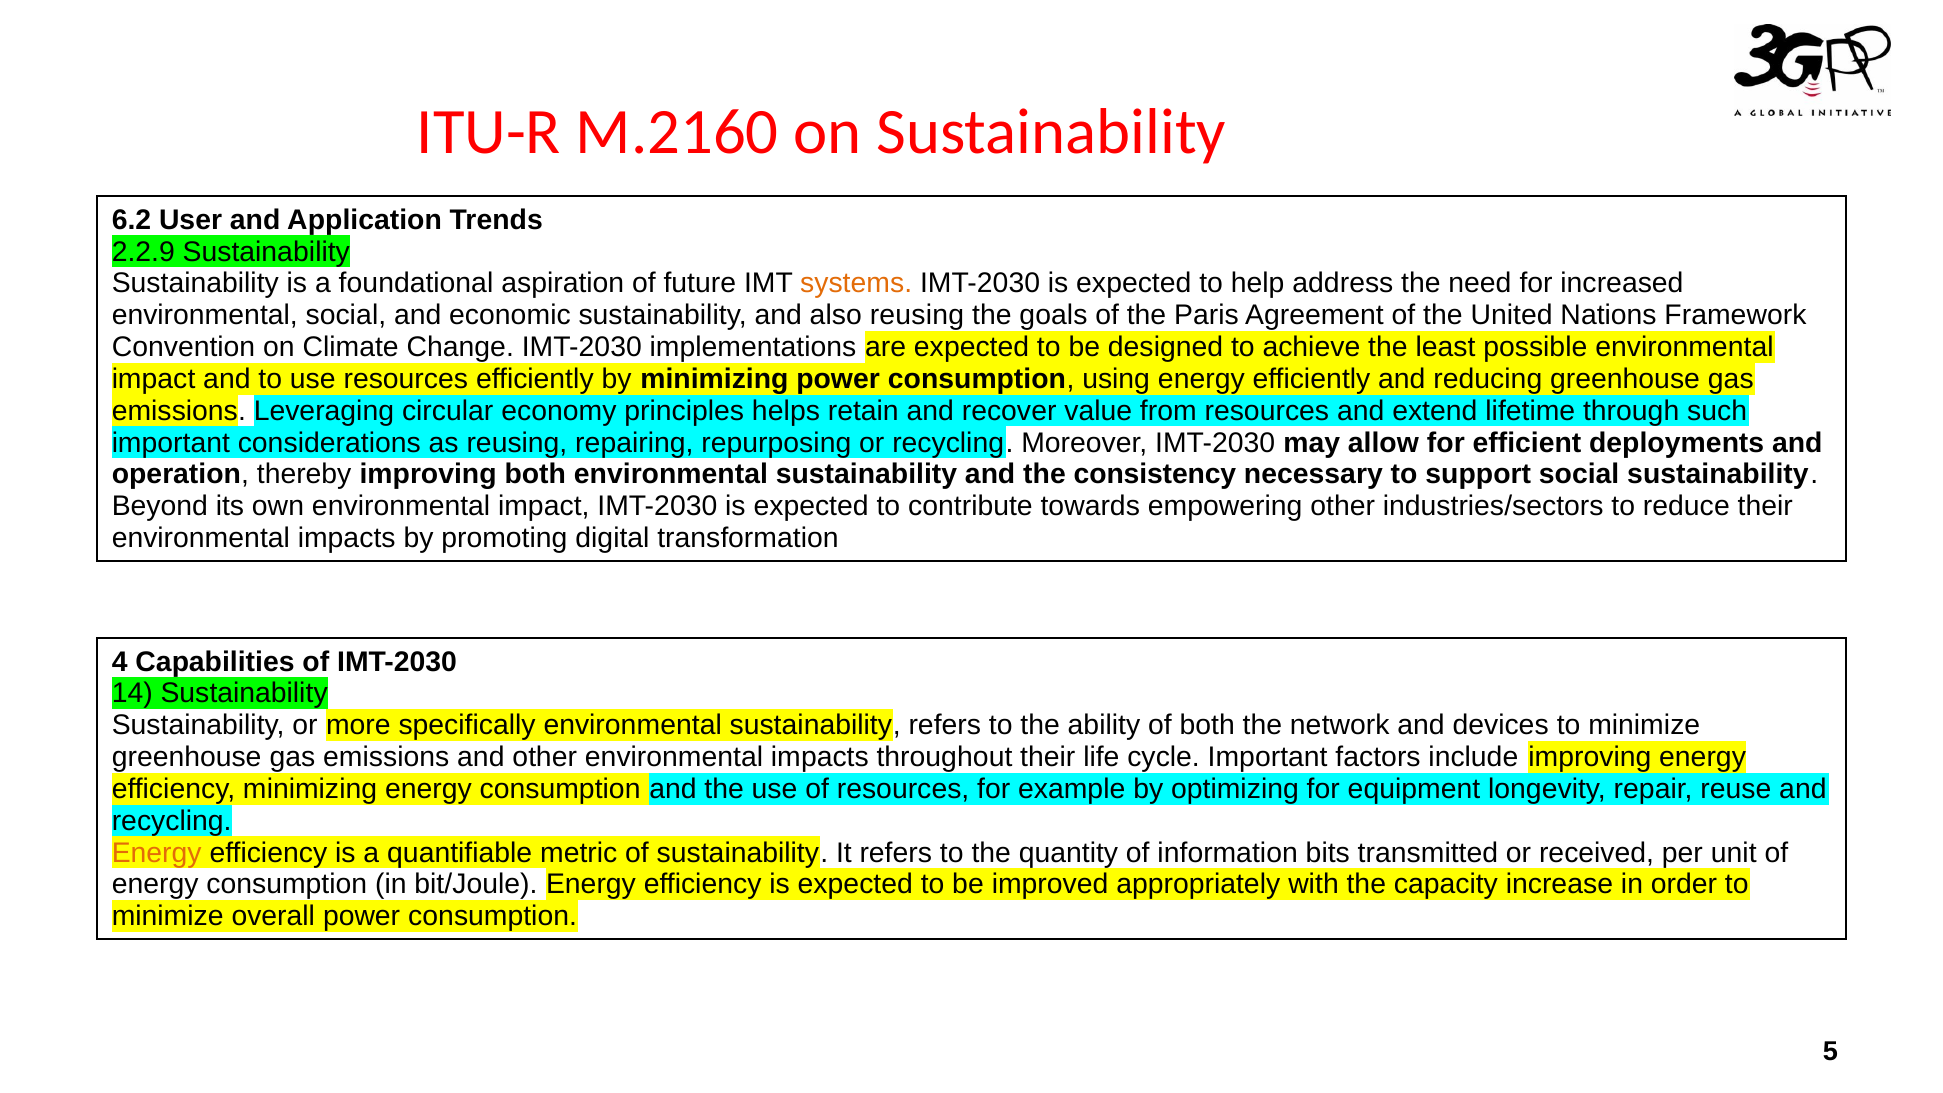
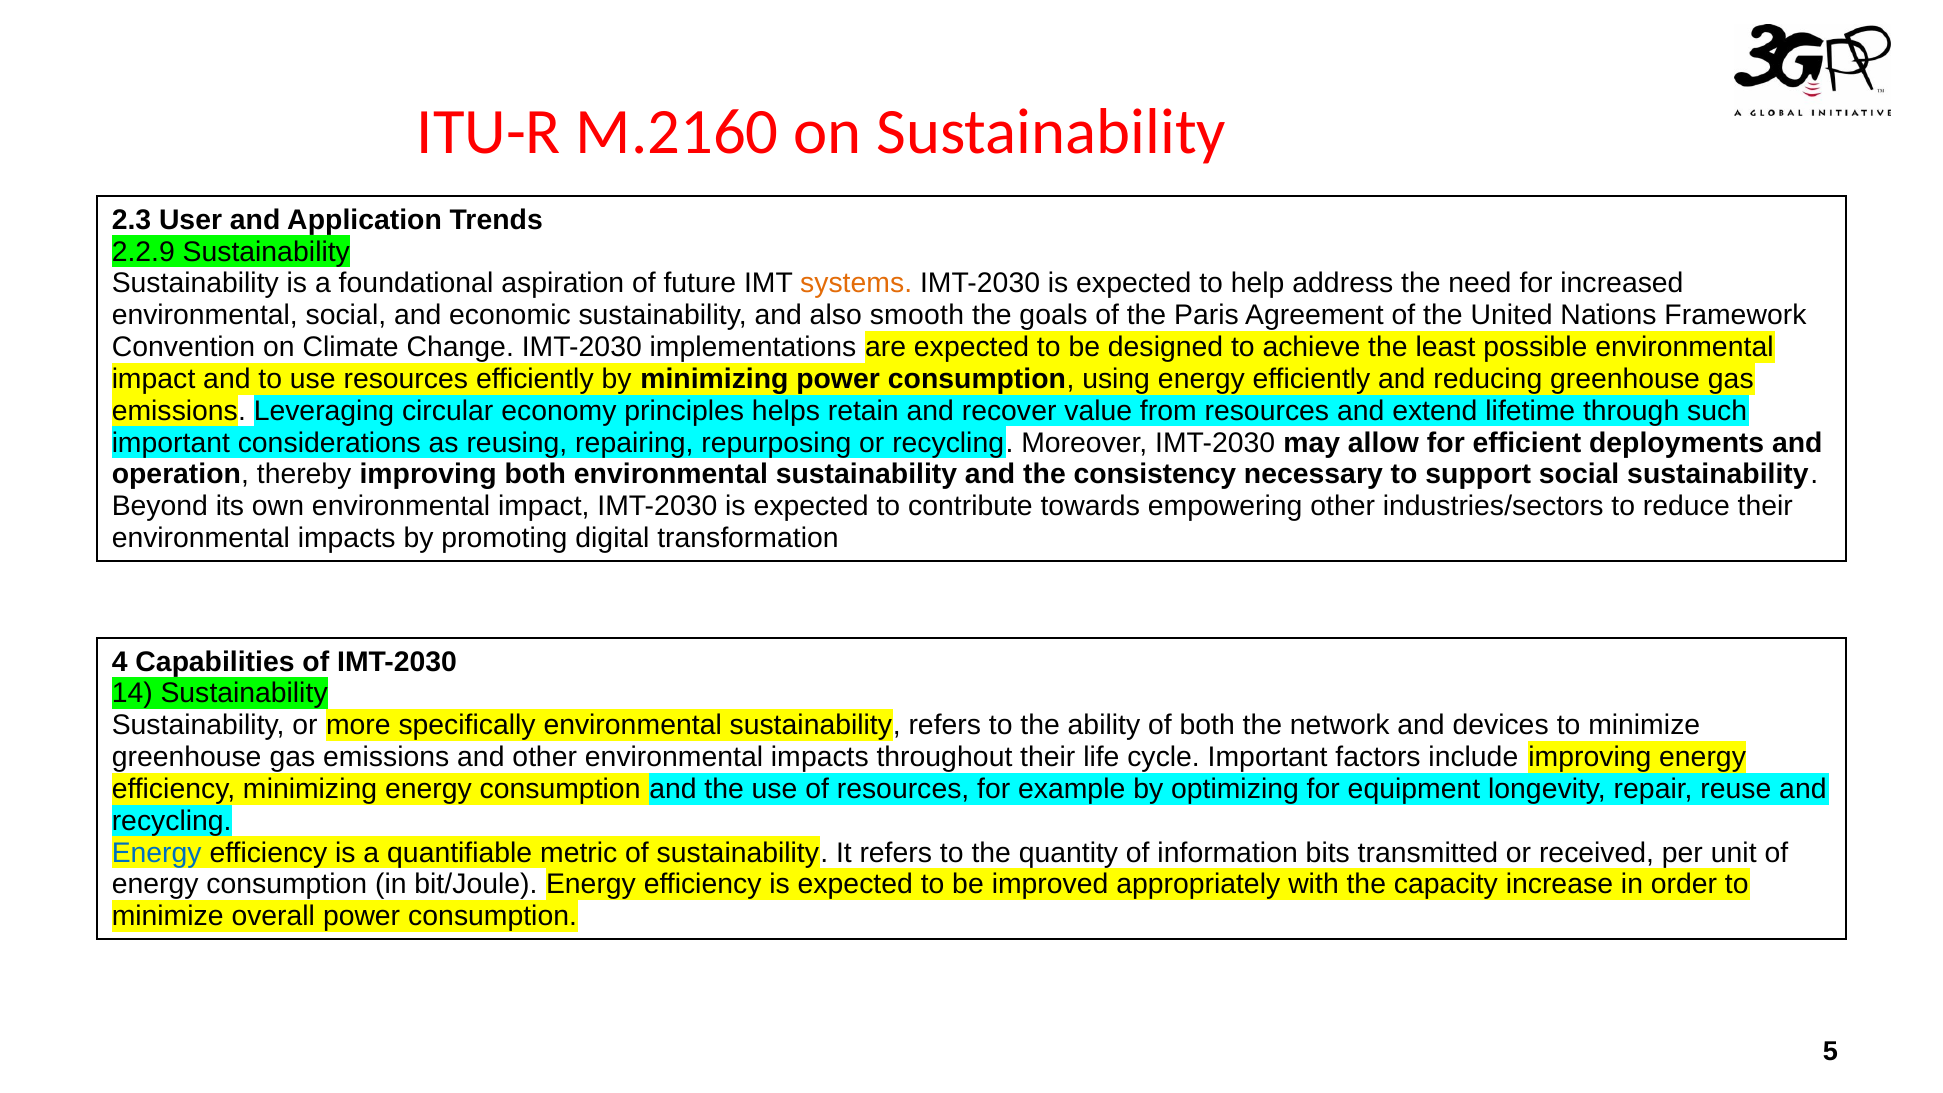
6.2: 6.2 -> 2.3 (131, 220)
also reusing: reusing -> smooth (917, 315)
Energy colour: orange -> blue (157, 853)
